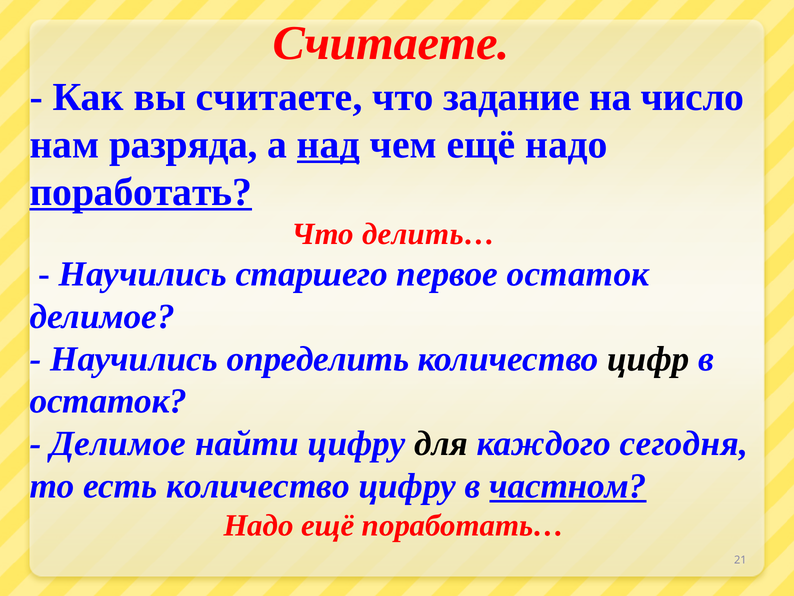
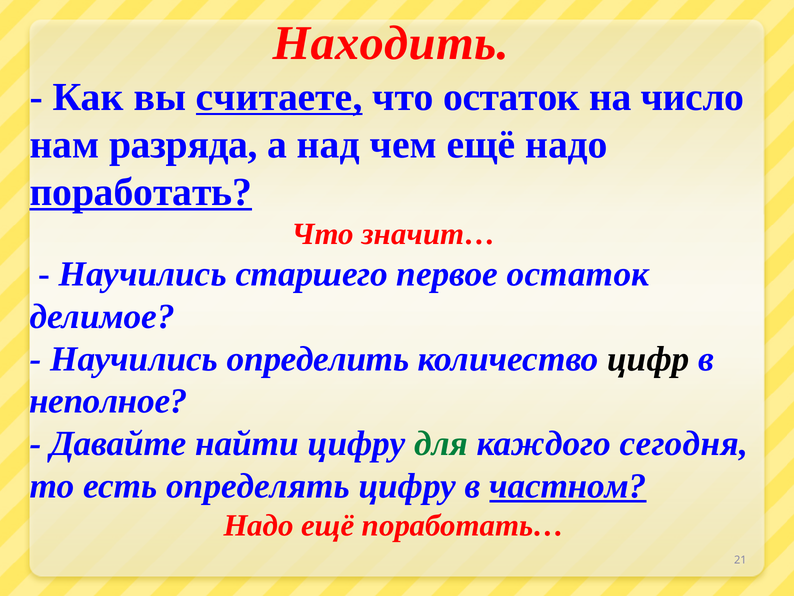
Считаете: Считаете -> Находить (391, 43)
считаете underline: none -> present (279, 97)
что задание: задание -> остаток (512, 97)
над underline: present -> none (328, 145)
делить…: делить… -> значит… (429, 234)
остаток: остаток -> неполное (108, 401)
Делимое: Делимое -> Давайте (118, 443)
для colour: black -> green (441, 443)
есть количество: количество -> определять (258, 486)
